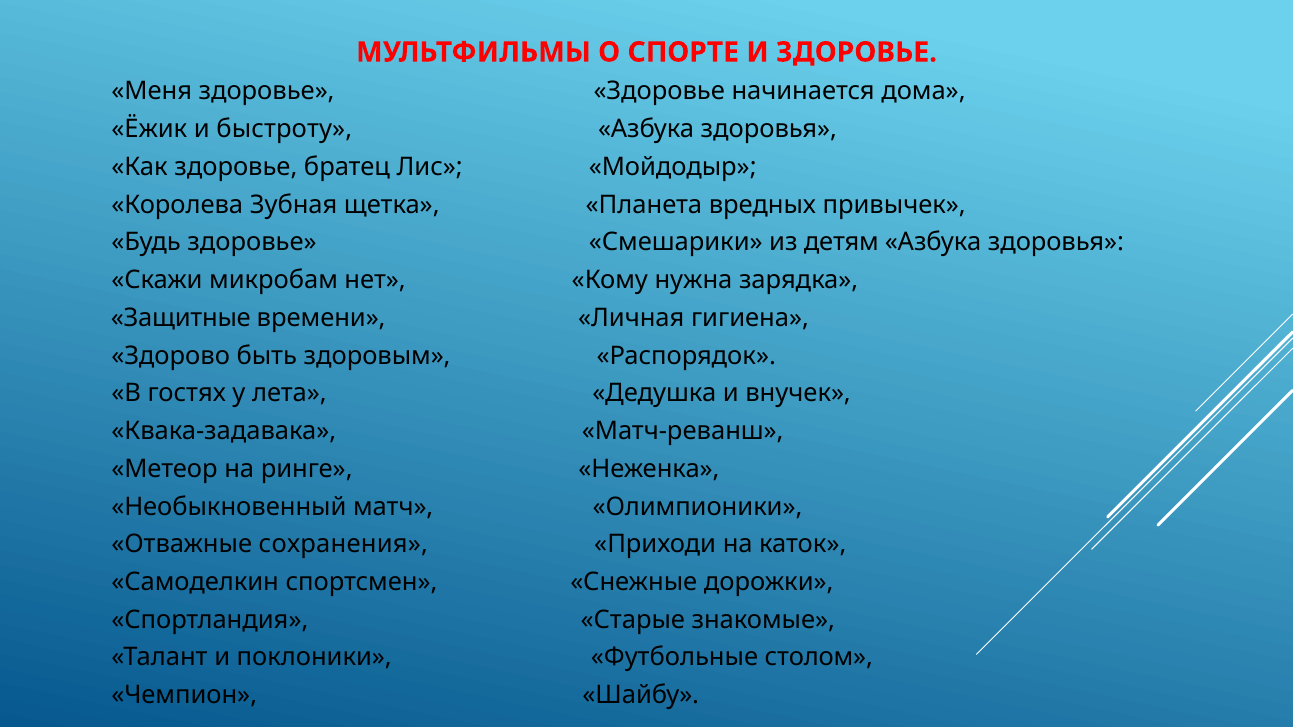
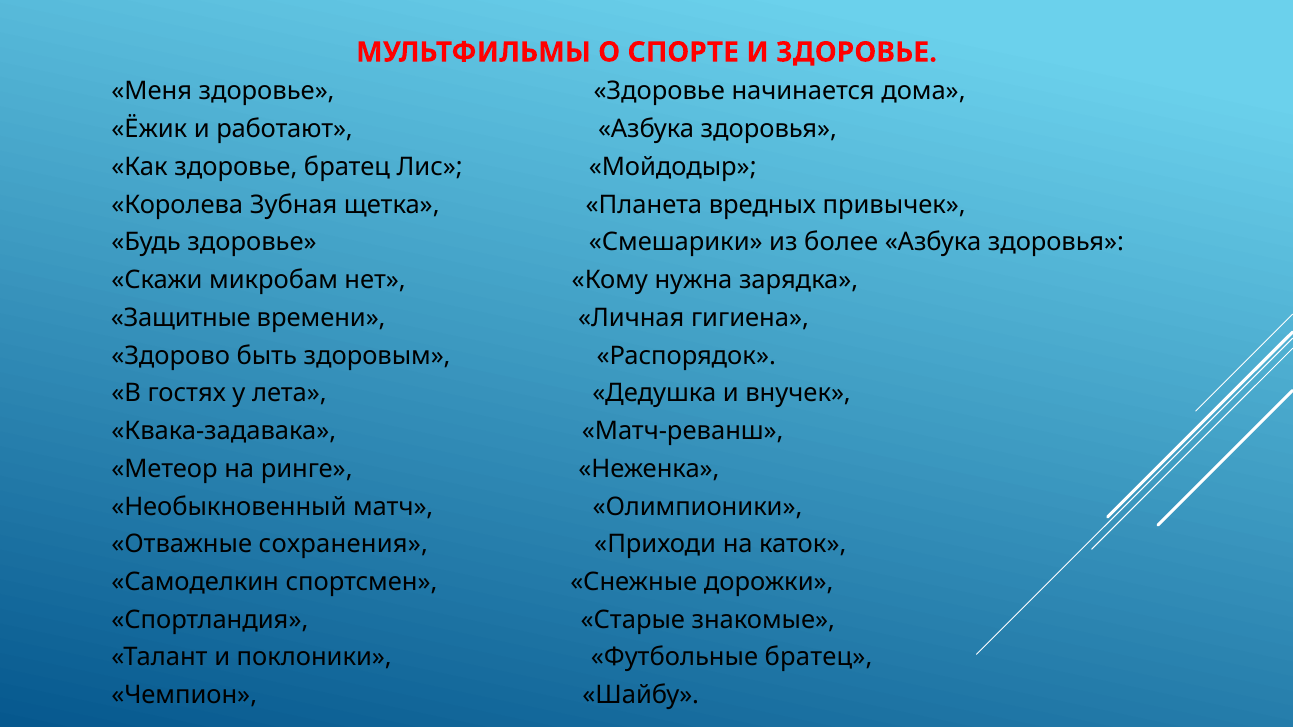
быстроту: быстроту -> работают (284, 129)
детям: детям -> более (841, 242)
Футбольные столом: столом -> братец (819, 658)
